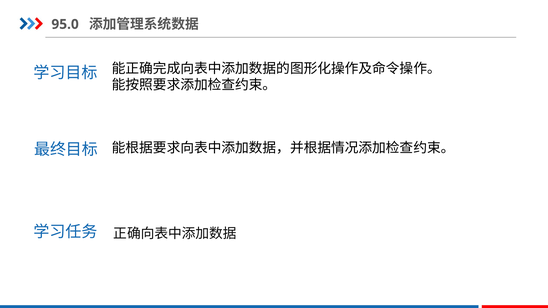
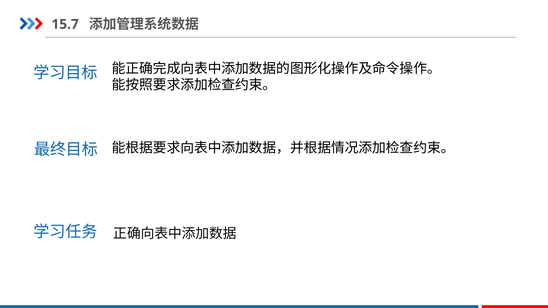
95.0: 95.0 -> 15.7 (65, 24)
